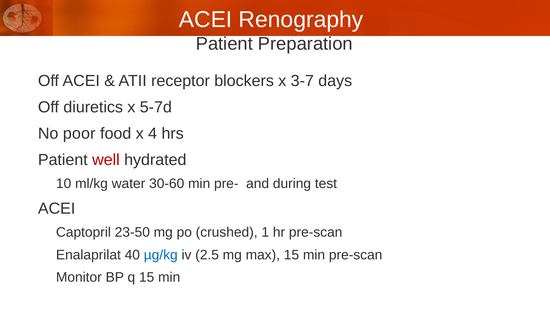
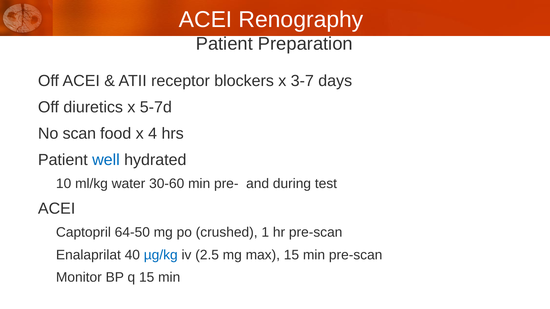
poor: poor -> scan (79, 134)
well colour: red -> blue (106, 160)
23-50: 23-50 -> 64-50 (132, 233)
